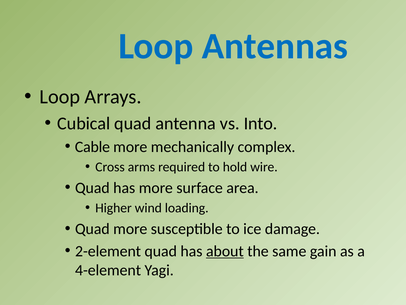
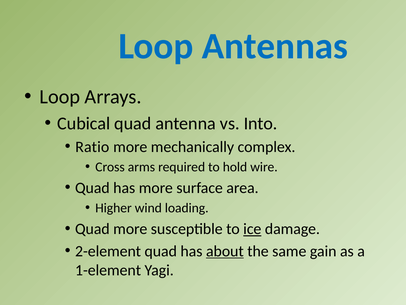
Cable: Cable -> Ratio (92, 147)
ice underline: none -> present (252, 229)
4-element: 4-element -> 1-element (108, 270)
